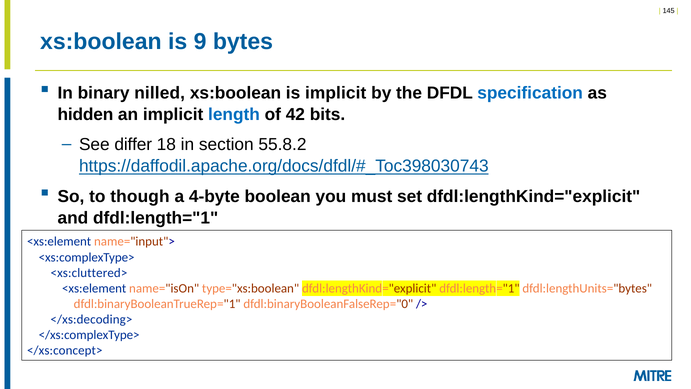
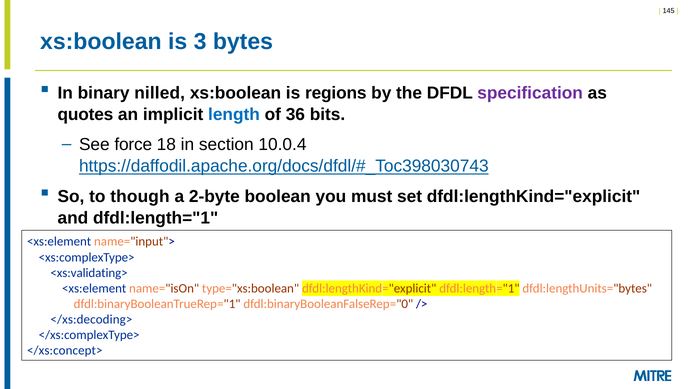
9: 9 -> 3 (200, 42)
is implicit: implicit -> regions (336, 93)
specification colour: blue -> purple (530, 93)
hidden: hidden -> quotes (85, 114)
42: 42 -> 36 (295, 114)
differ: differ -> force (133, 145)
55.8.2: 55.8.2 -> 10.0.4 (282, 145)
4-byte: 4-byte -> 2-byte (214, 196)
<xs:cluttered>: <xs:cluttered> -> <xs:validating> (89, 273)
